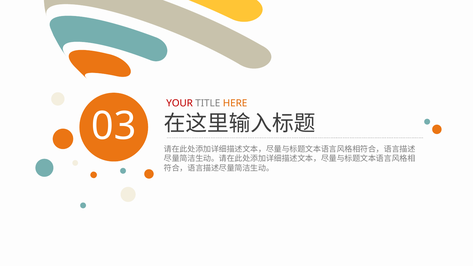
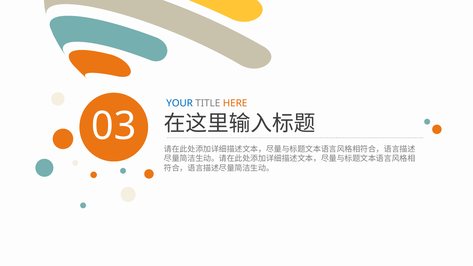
YOUR colour: red -> blue (180, 103)
